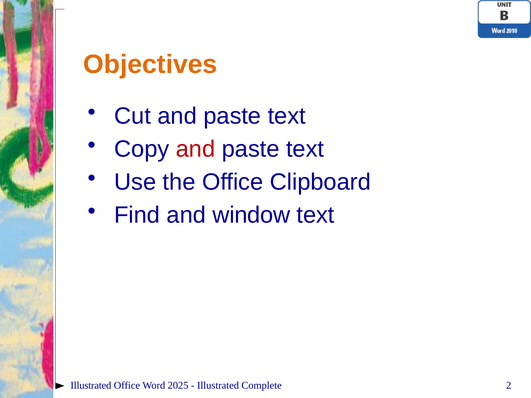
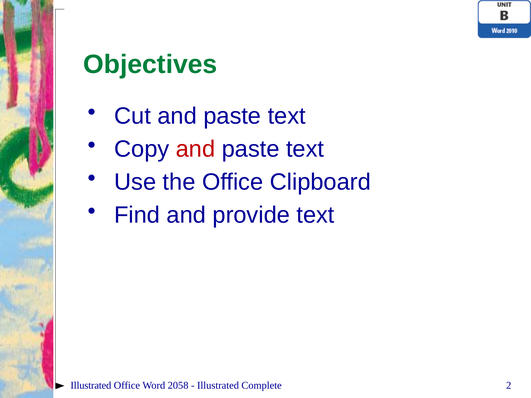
Objectives colour: orange -> green (150, 64)
window: window -> provide (251, 215)
2025: 2025 -> 2058 (178, 386)
